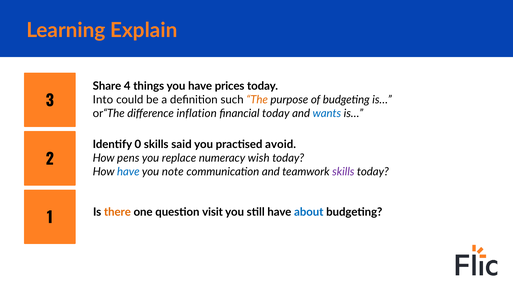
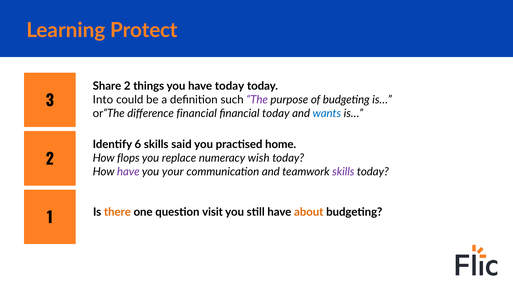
Explain: Explain -> Protect (144, 30)
Share 4: 4 -> 2 (127, 86)
have prices: prices -> today (230, 86)
The colour: orange -> purple (257, 99)
difference inflation: inflation -> financial (197, 113)
0: 0 -> 6 (138, 144)
avoid: avoid -> home (281, 144)
pens: pens -> flops (128, 158)
have colour: blue -> purple (128, 172)
note: note -> your (173, 172)
about colour: blue -> orange (309, 212)
